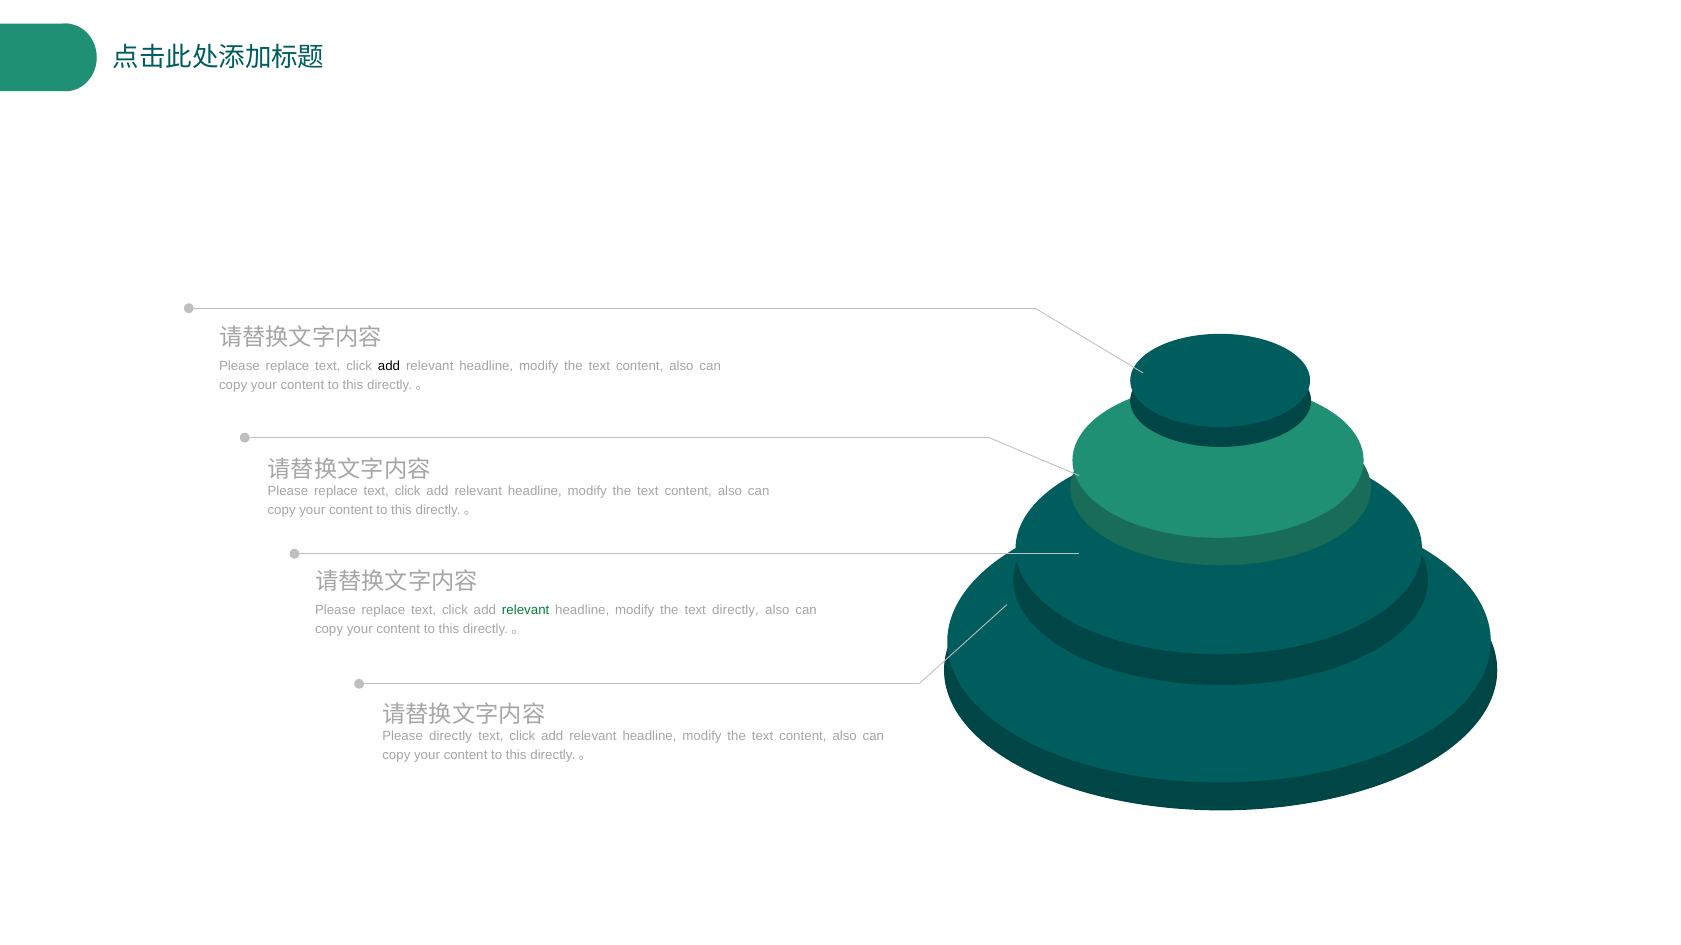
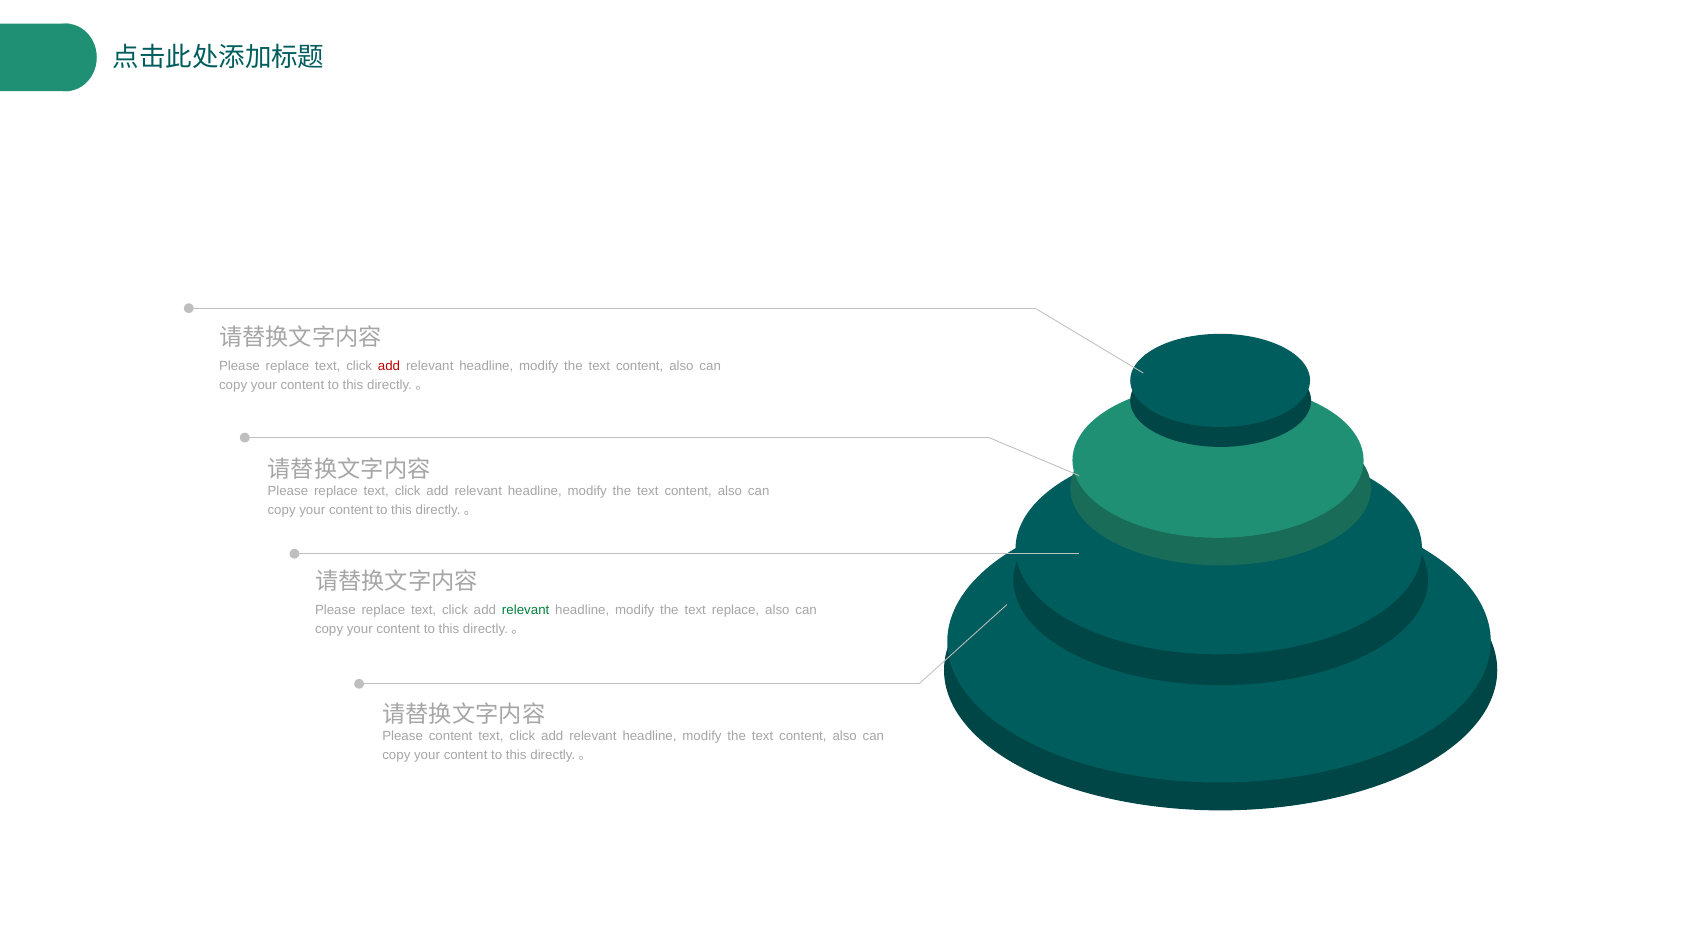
add colour: black -> red (389, 366)
text directly: directly -> replace (736, 611)
Please directly: directly -> content (451, 736)
